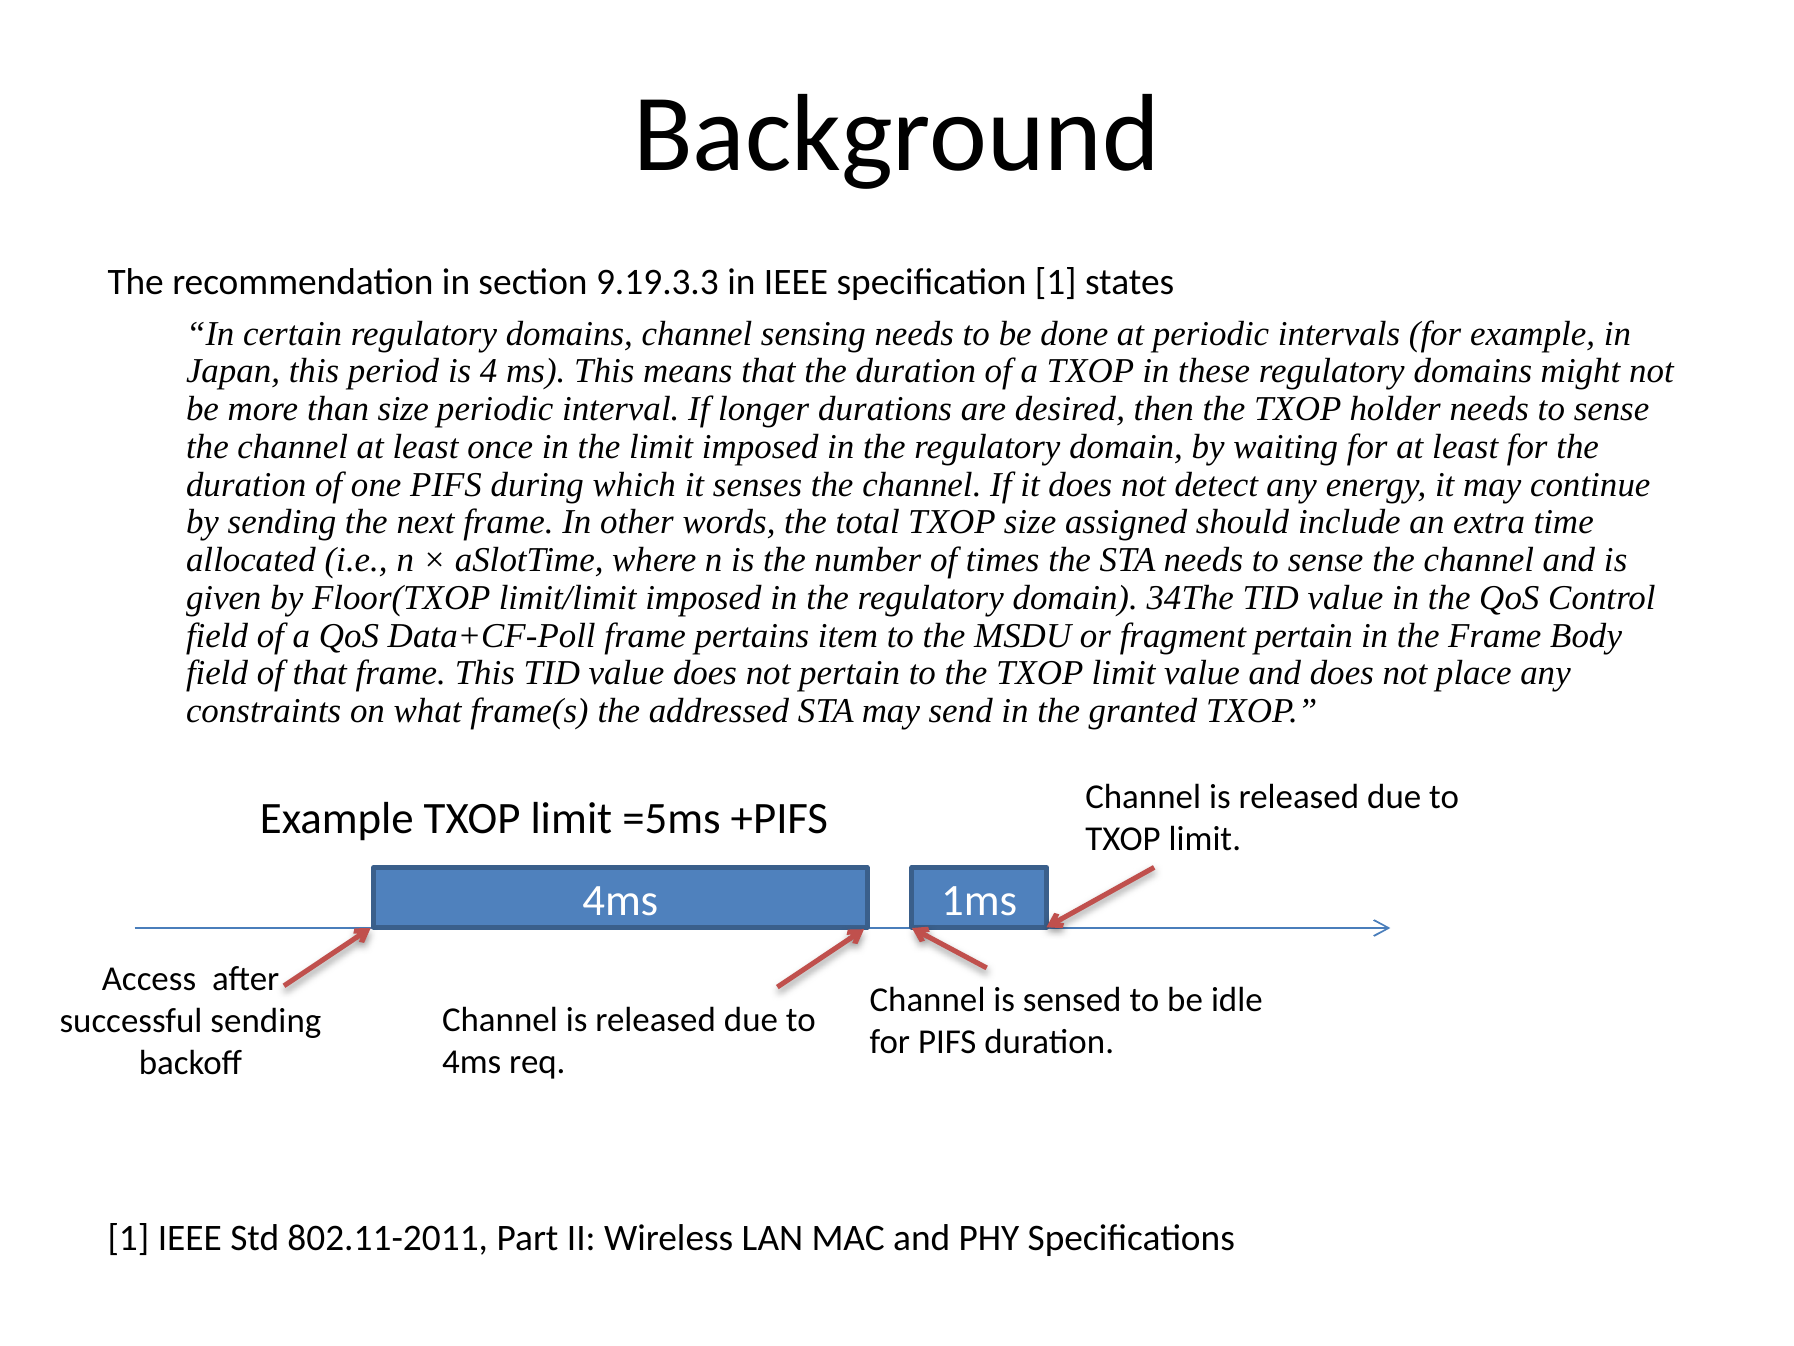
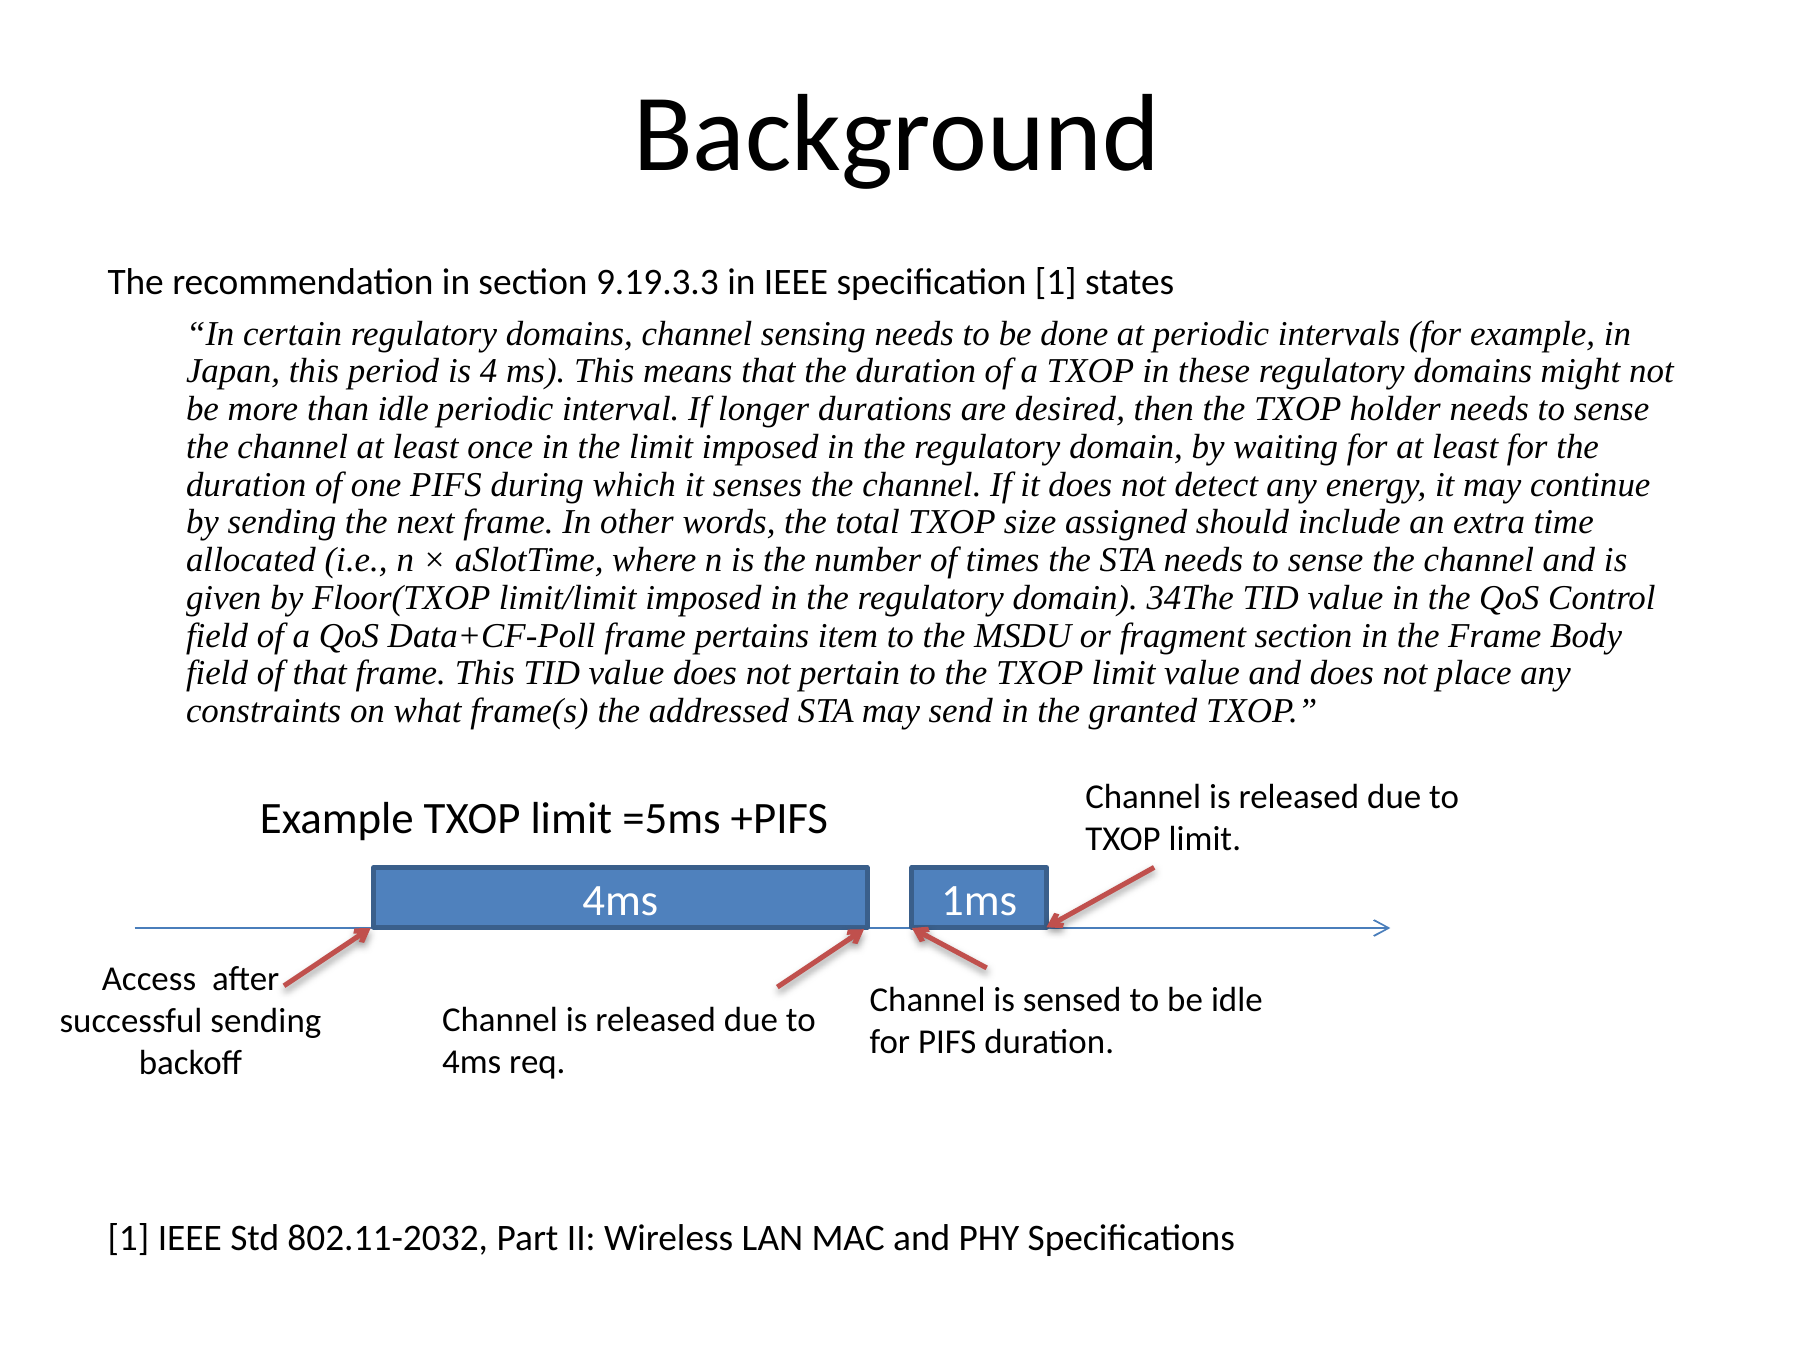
than size: size -> idle (403, 409)
fragment pertain: pertain -> section (1303, 635)
802.11-2011: 802.11-2011 -> 802.11-2032 (388, 1238)
